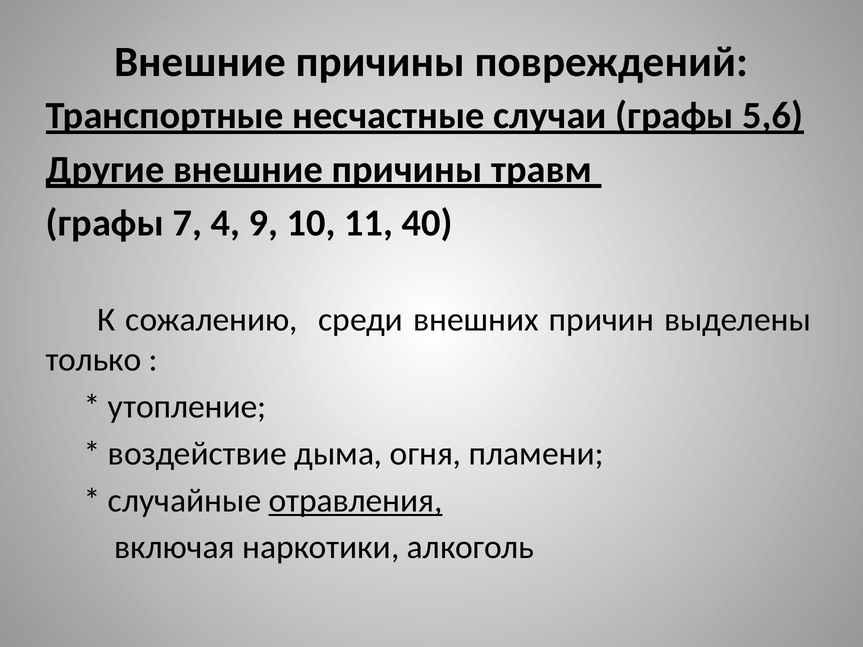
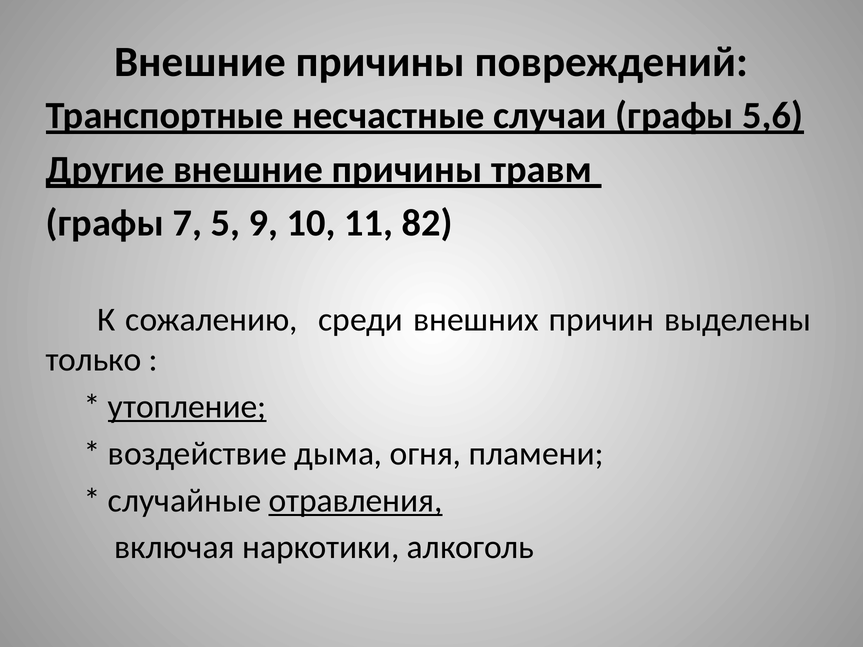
4: 4 -> 5 (226, 223)
40: 40 -> 82 (427, 223)
утопление underline: none -> present (187, 407)
